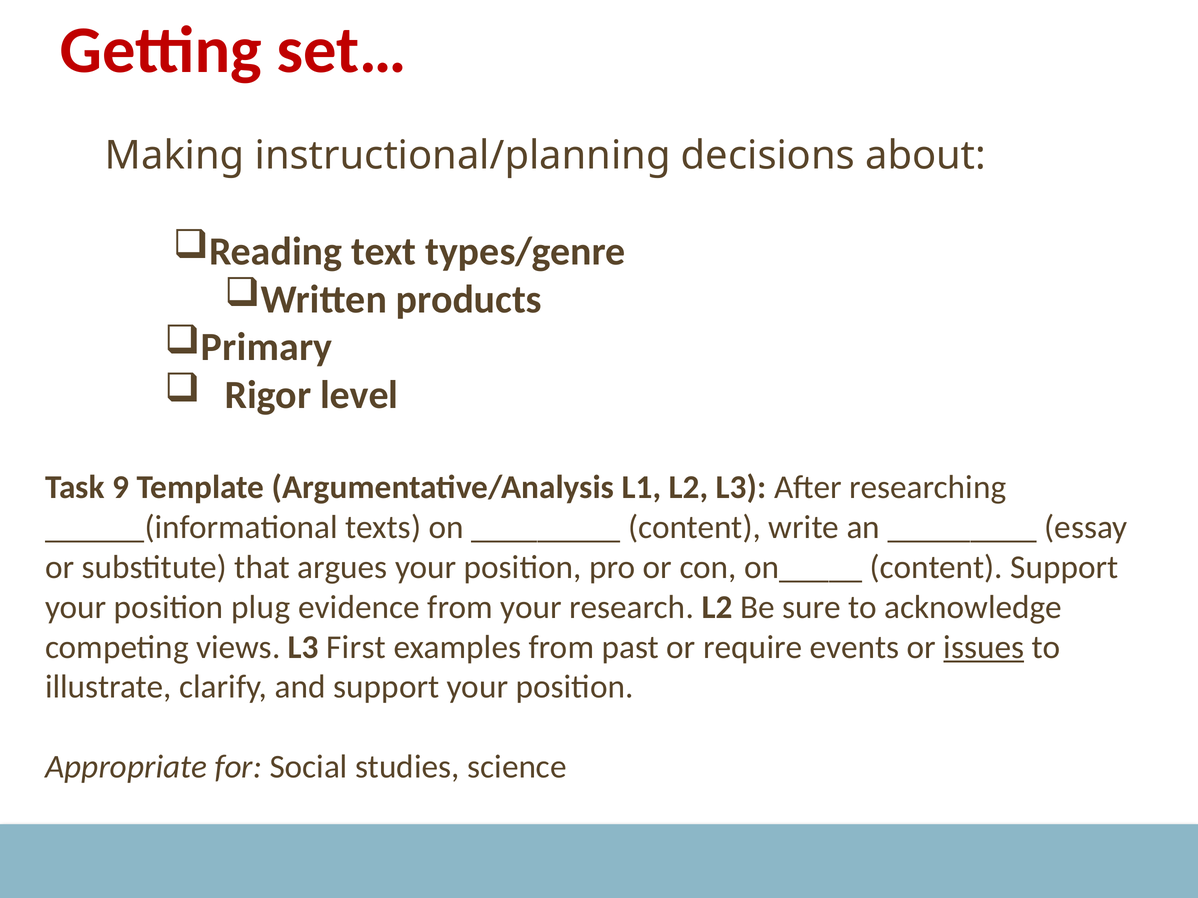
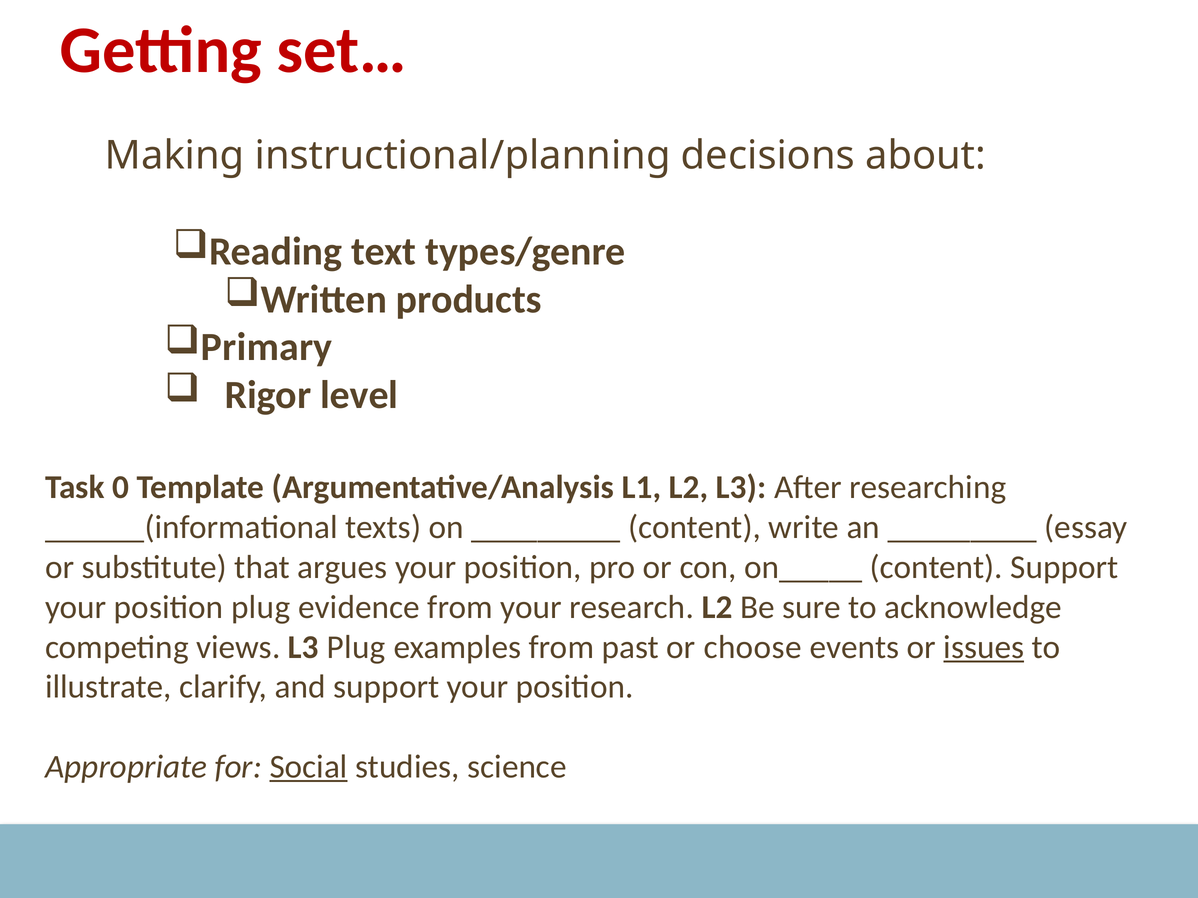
9: 9 -> 0 (121, 488)
L3 First: First -> Plug (356, 647)
require: require -> choose (753, 647)
Social underline: none -> present (309, 767)
